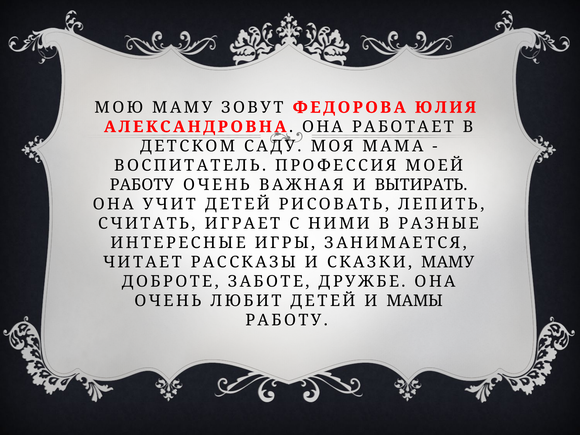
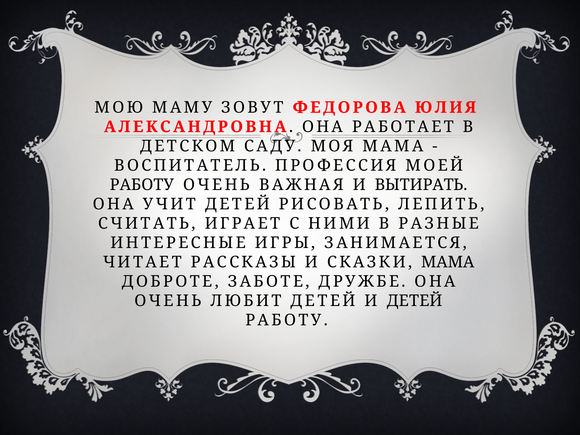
СКАЗКИ МАМУ: МАМУ -> МАМА (448, 262)
И МАМЫ: МАМЫ -> ДЕТЕЙ (415, 301)
